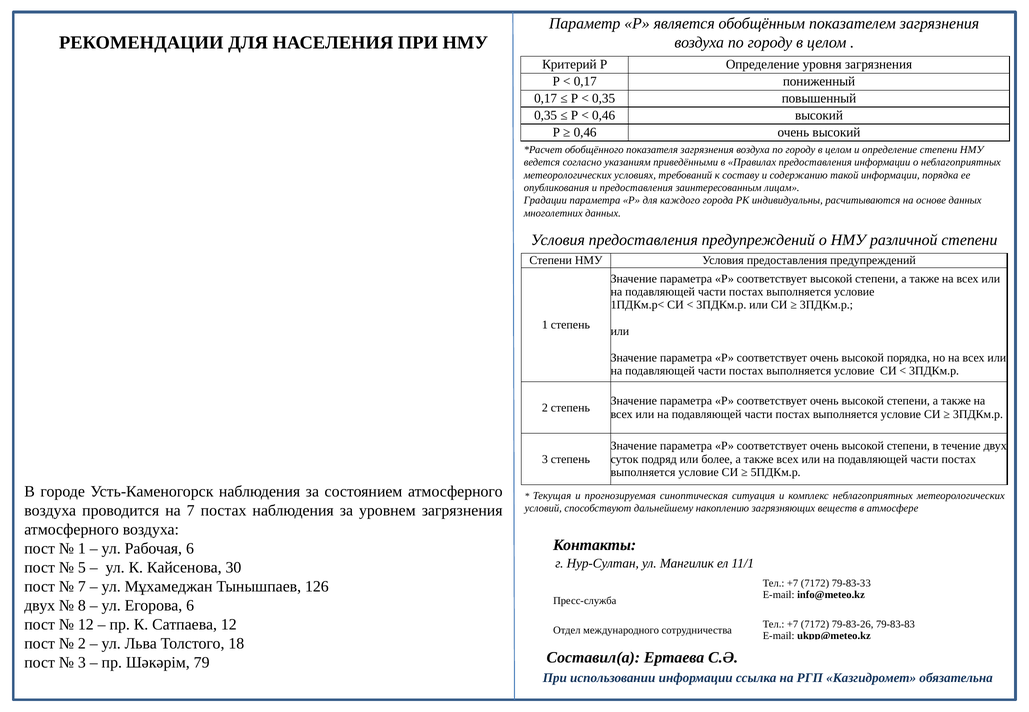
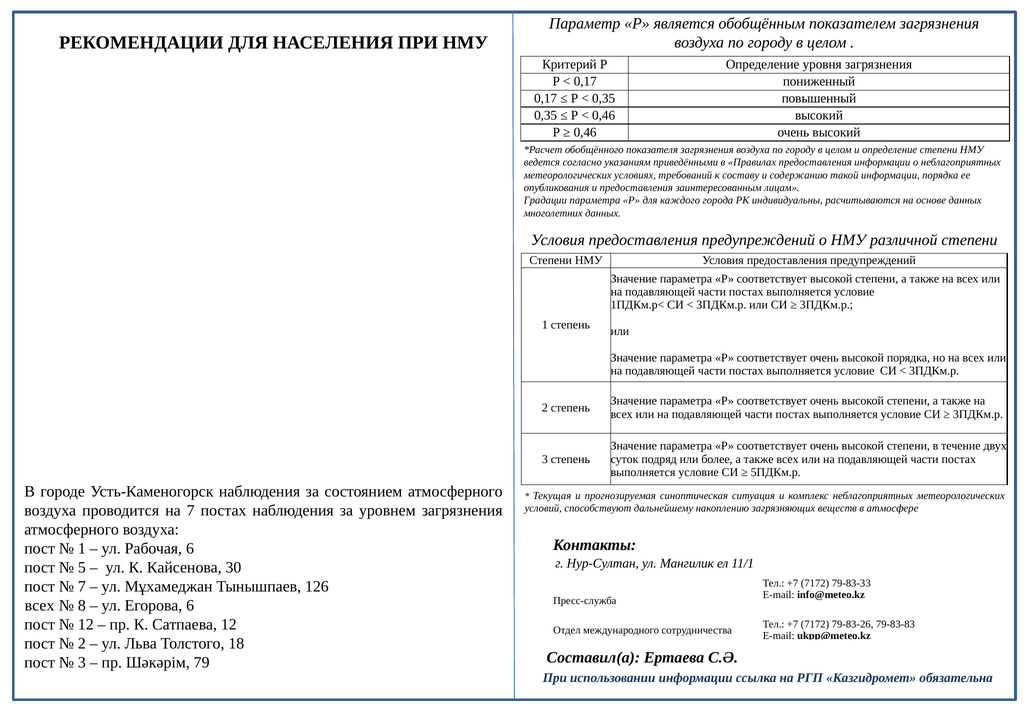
двух: двух -> всех (40, 606)
